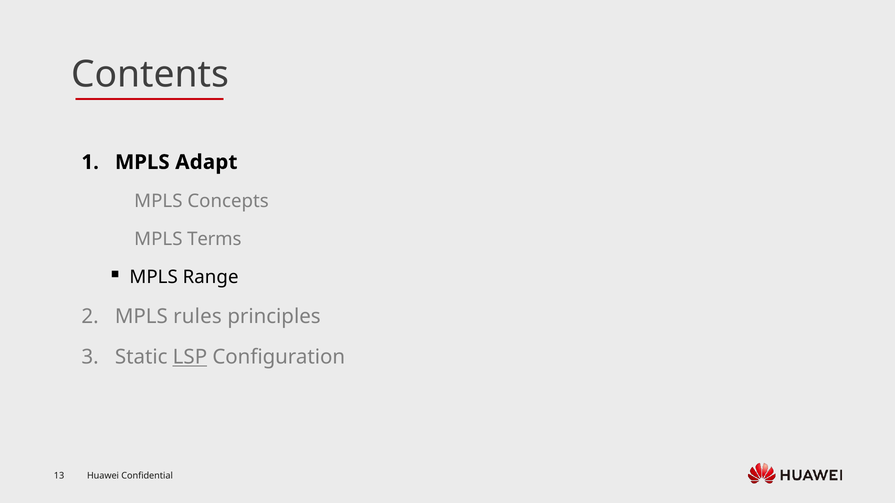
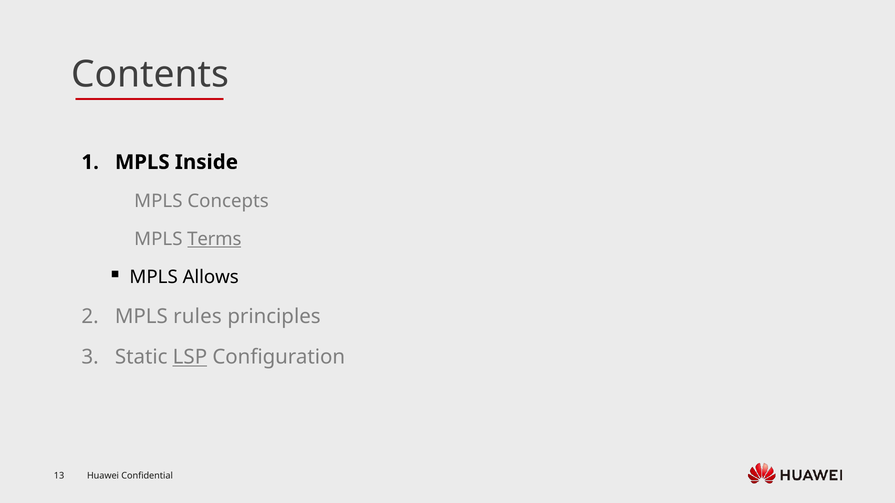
Adapt: Adapt -> Inside (206, 162)
Terms underline: none -> present (214, 239)
Range: Range -> Allows (211, 277)
